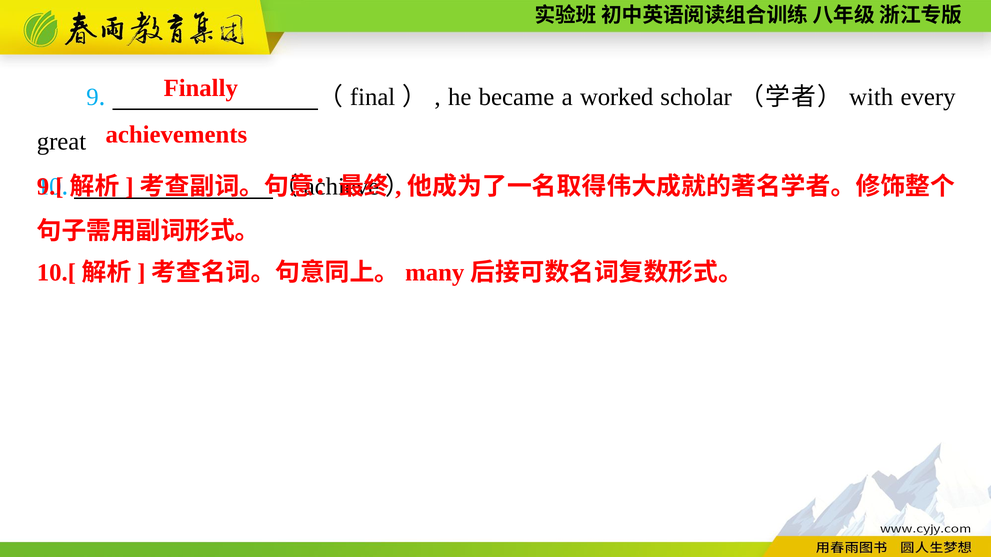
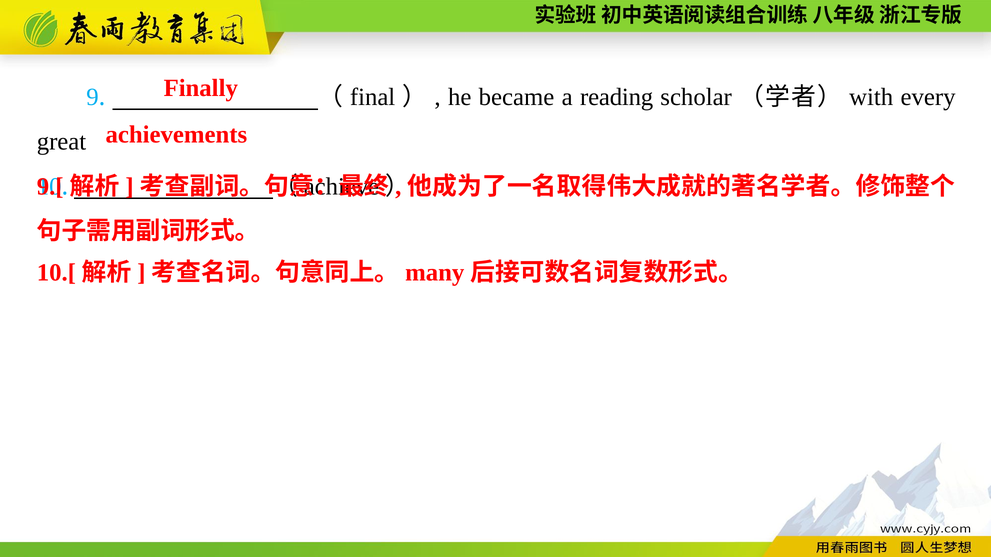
worked: worked -> reading (617, 97)
